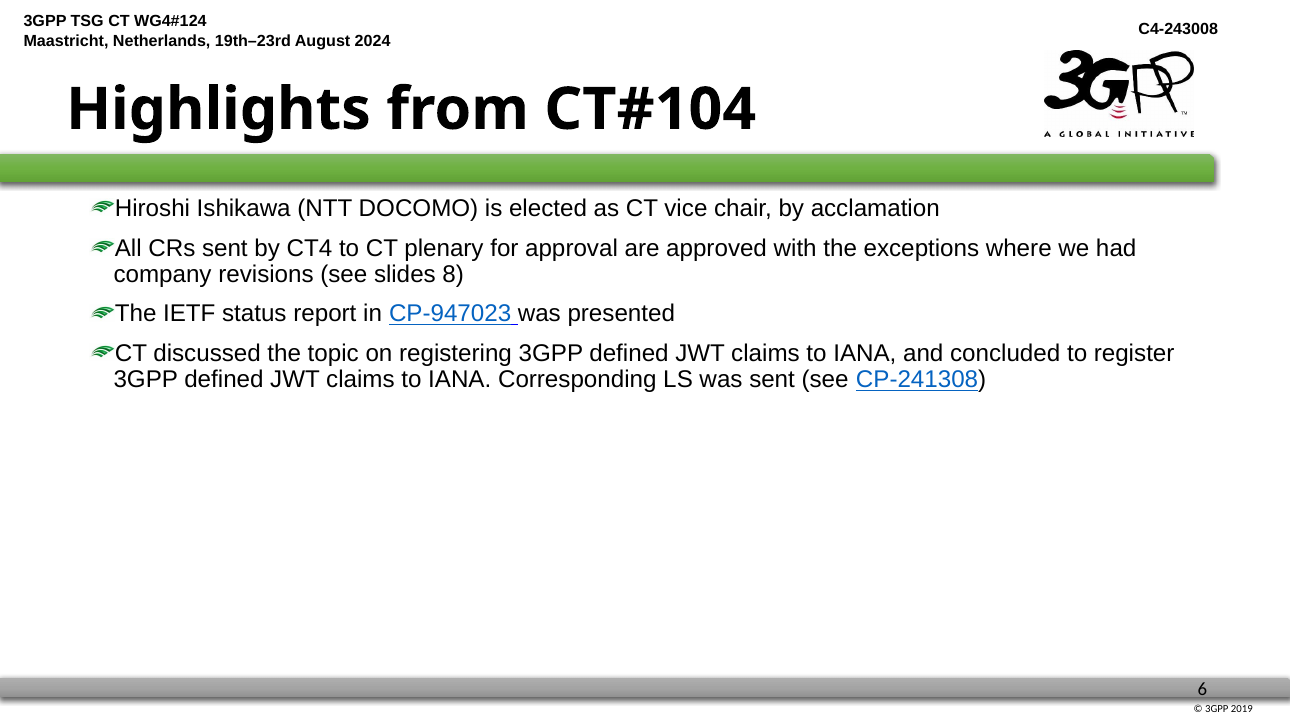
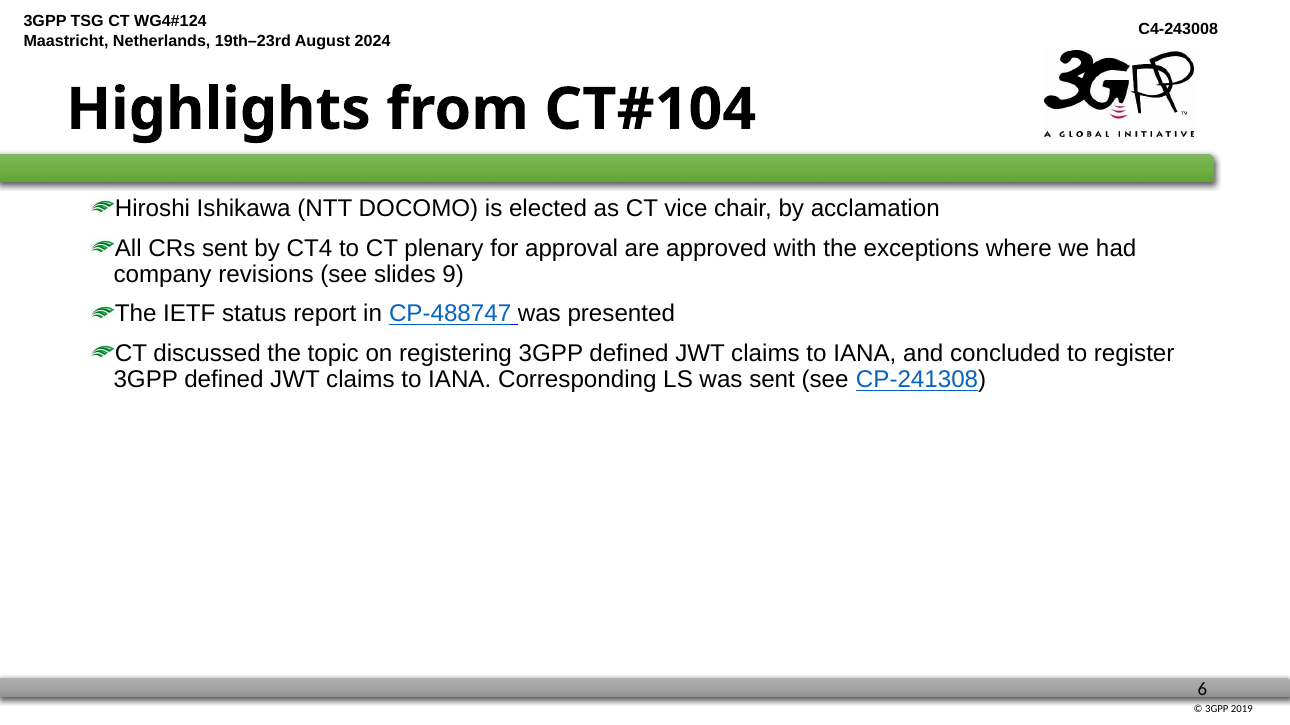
8: 8 -> 9 (453, 275)
CP-947023: CP-947023 -> CP-488747 (450, 314)
